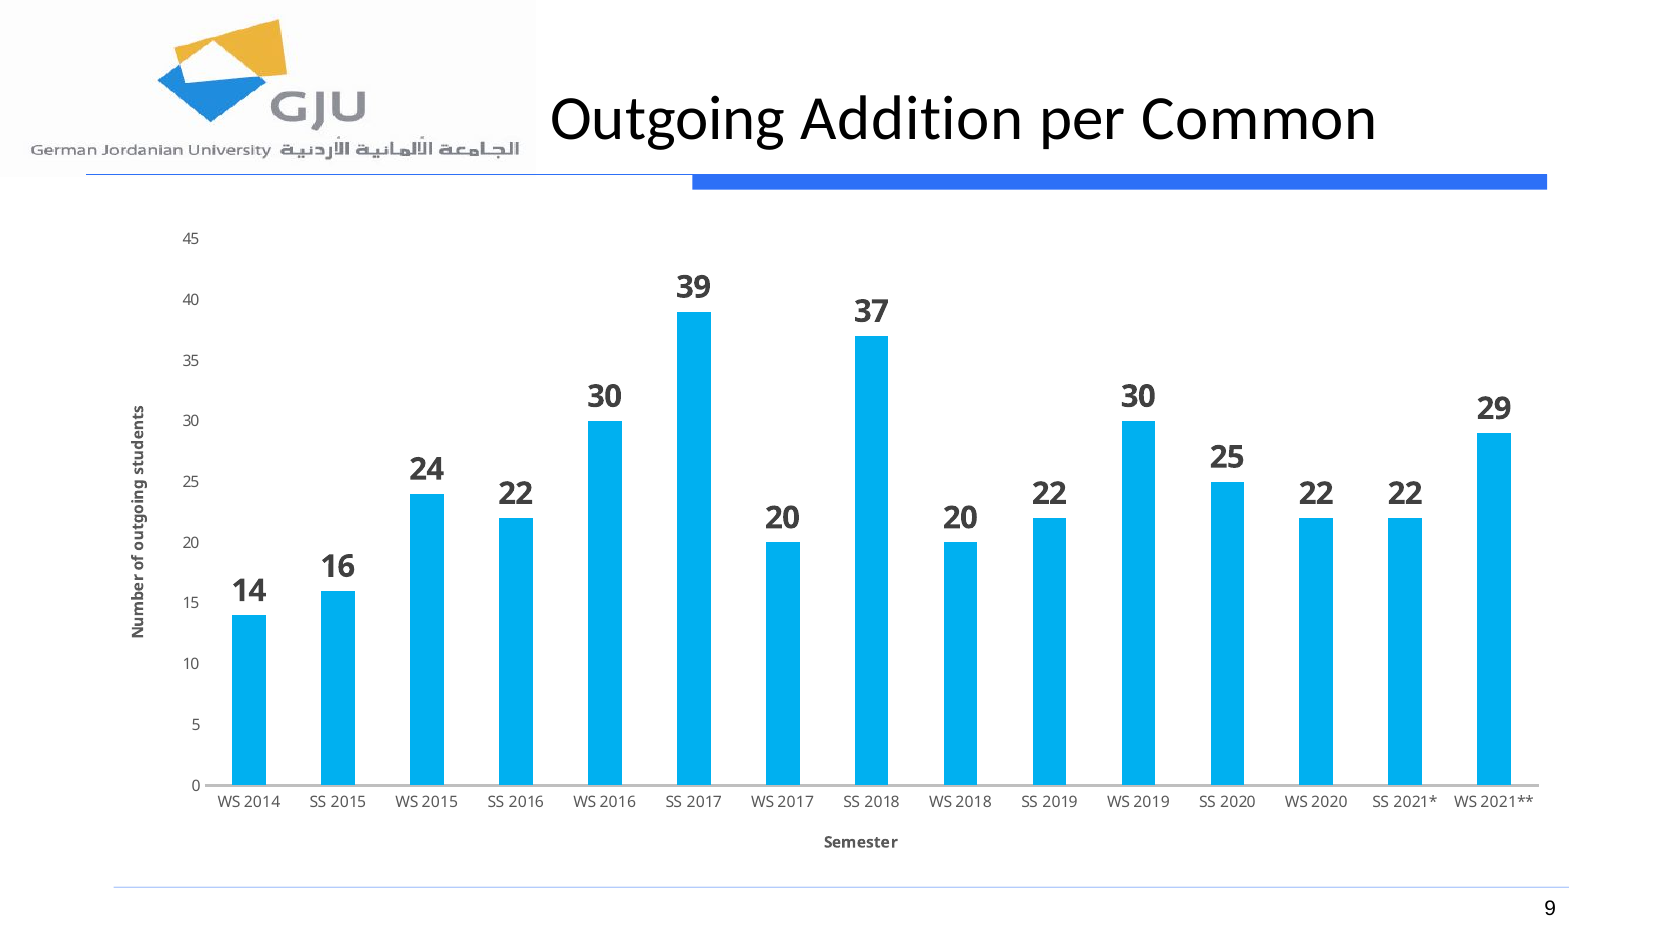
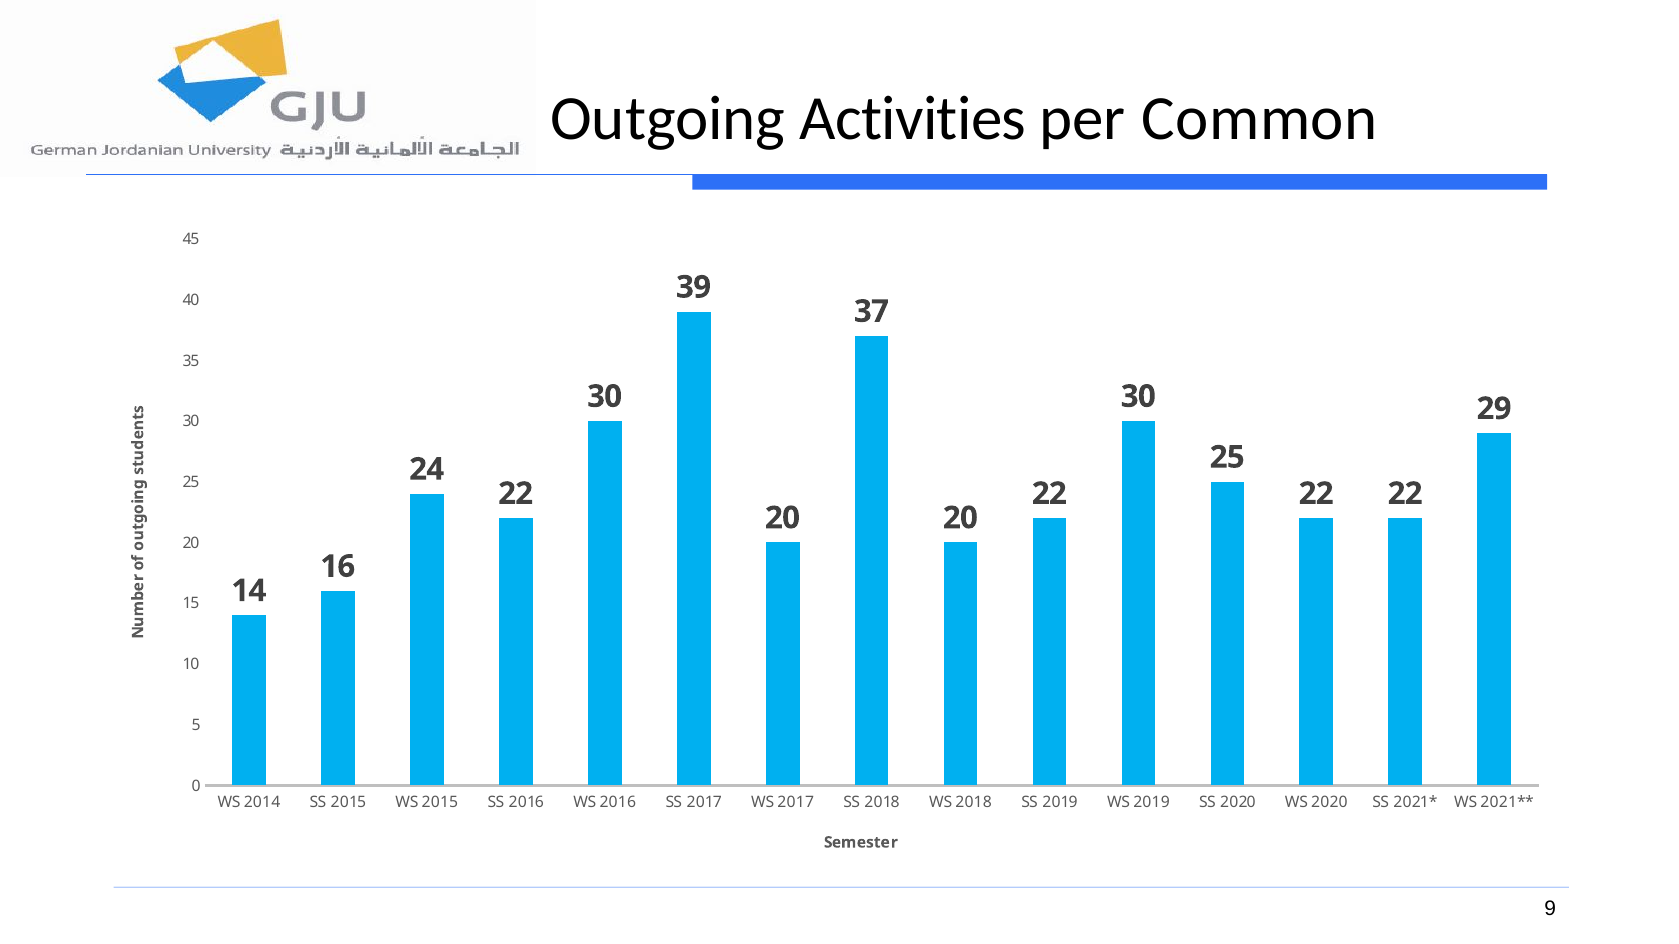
Addition: Addition -> Activities (913, 119)
